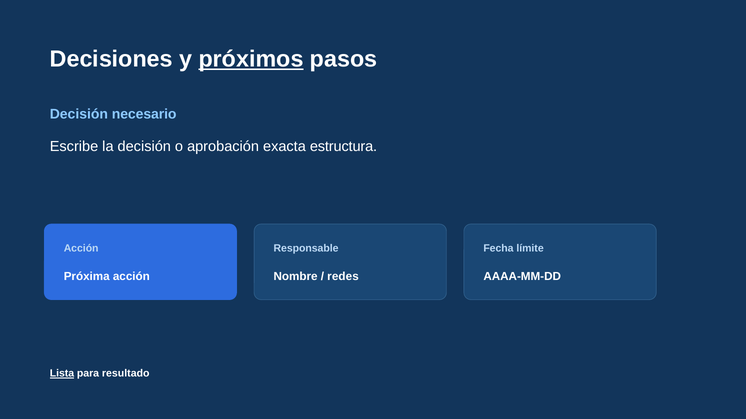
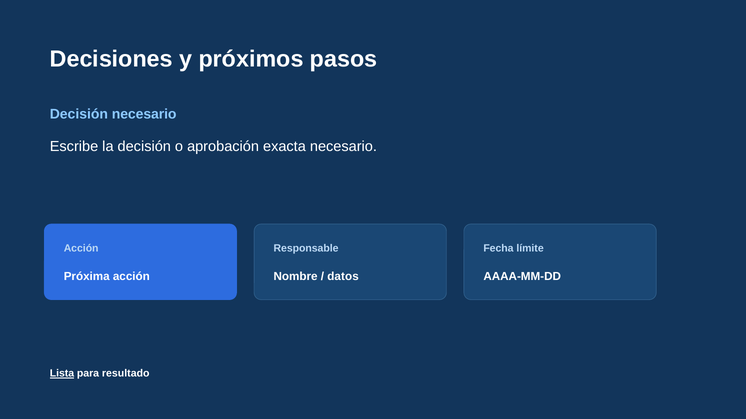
próximos underline: present -> none (251, 59)
exacta estructura: estructura -> necesario (343, 147)
redes: redes -> datos (343, 277)
